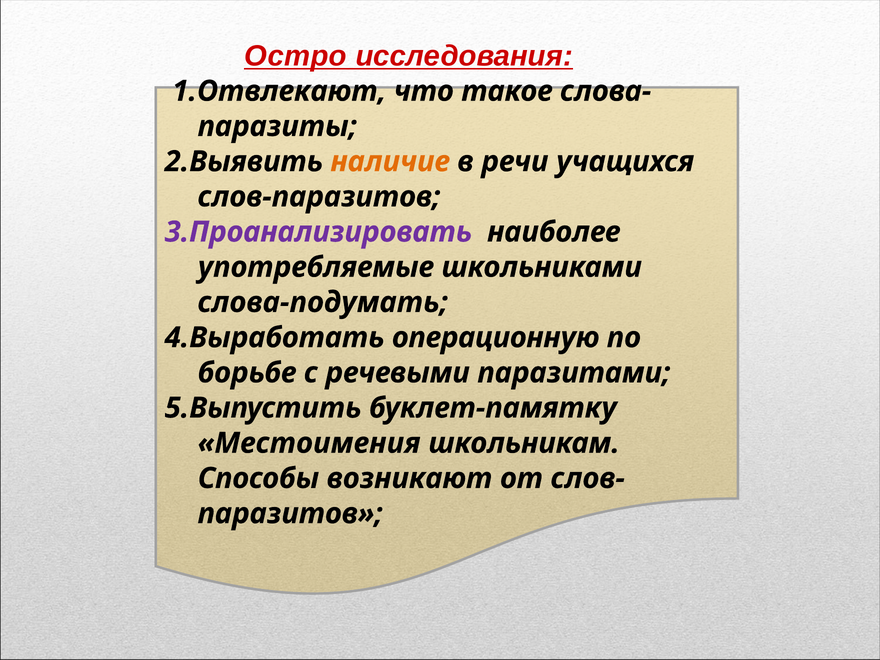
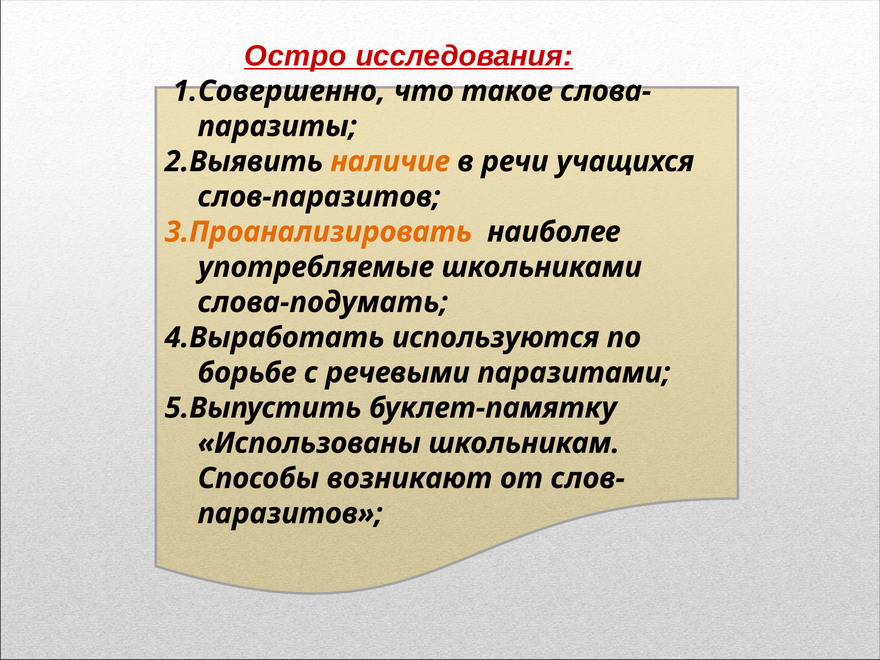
1.Отвлекают: 1.Отвлекают -> 1.Совершенно (279, 91)
3.Проанализировать colour: purple -> orange (318, 232)
операционную: операционную -> используются (496, 338)
Местоимения: Местоимения -> Использованы (309, 443)
